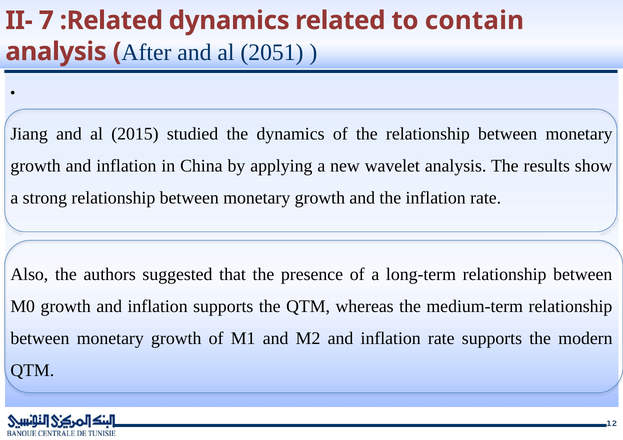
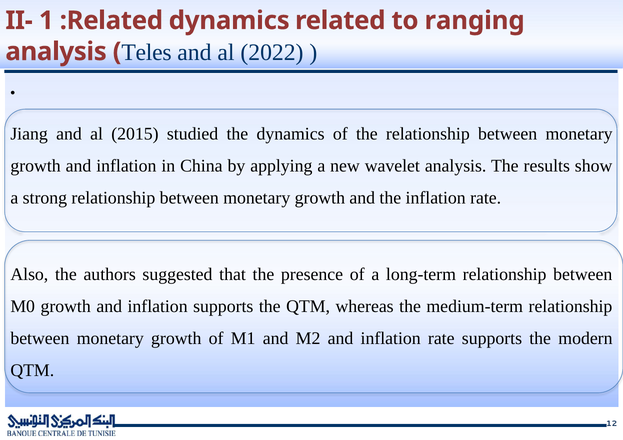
7: 7 -> 1 (46, 21)
contain: contain -> ranging (475, 21)
After: After -> Teles (147, 52)
2051: 2051 -> 2022 (272, 52)
